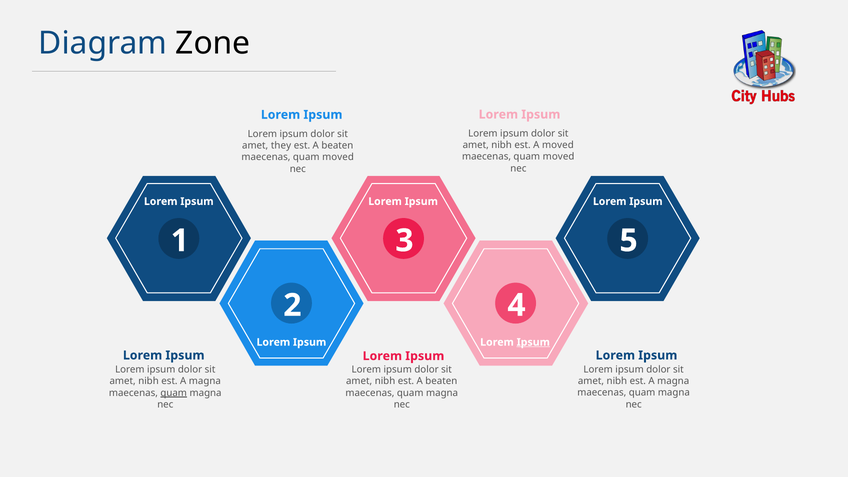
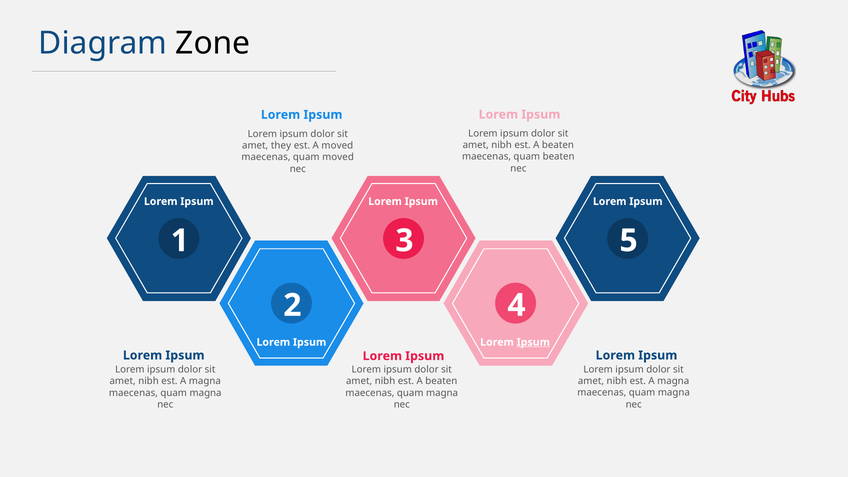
moved: moved -> beaten (558, 145)
beaten: beaten -> moved (337, 146)
moved: moved -> beaten (559, 157)
quam underline: present -> none (174, 393)
